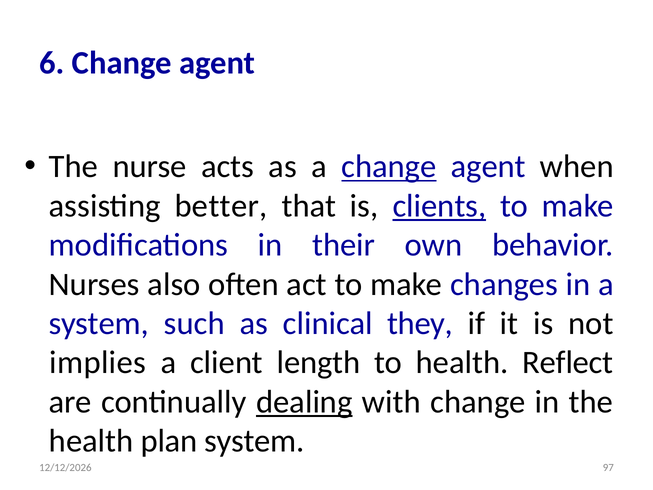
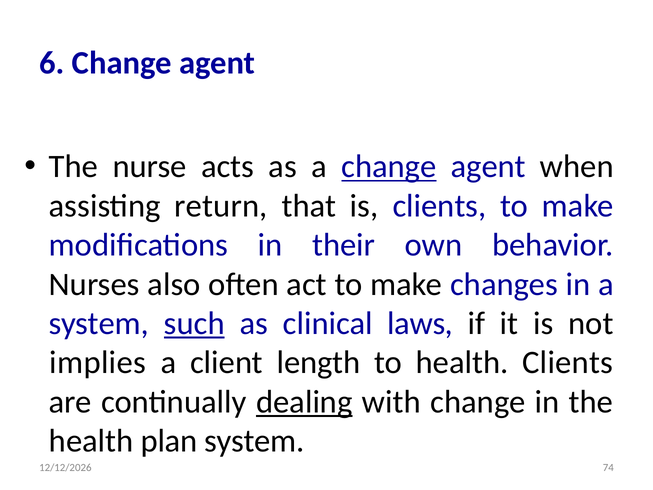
better: better -> return (221, 206)
clients underline: present -> none (439, 206)
such underline: none -> present (194, 323)
they: they -> laws (420, 323)
health Reflect: Reflect -> Clients (568, 363)
97: 97 -> 74 (608, 468)
